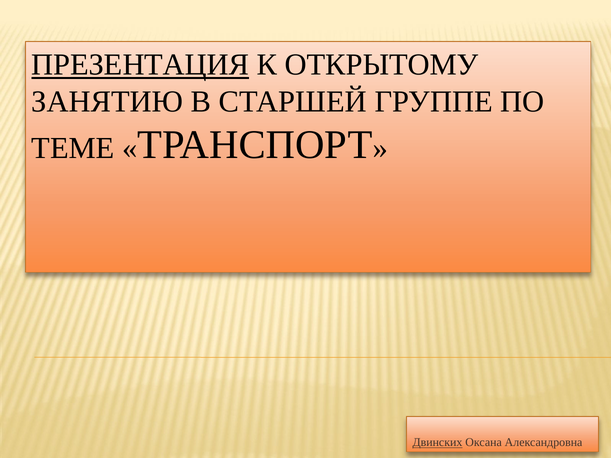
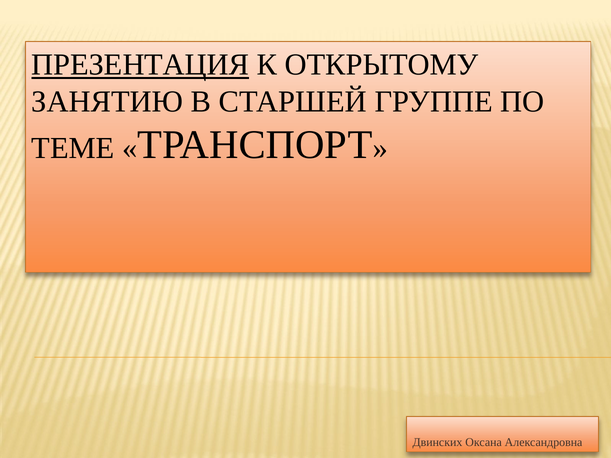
Двинских underline: present -> none (437, 443)
